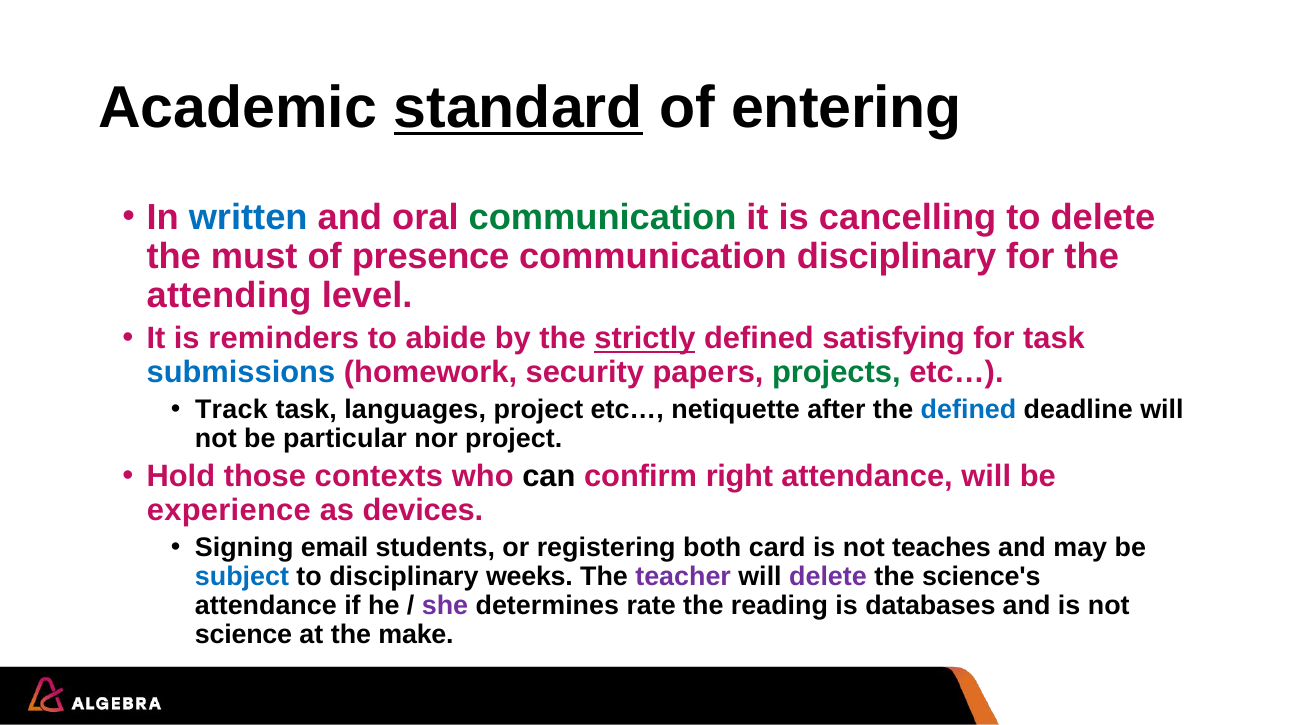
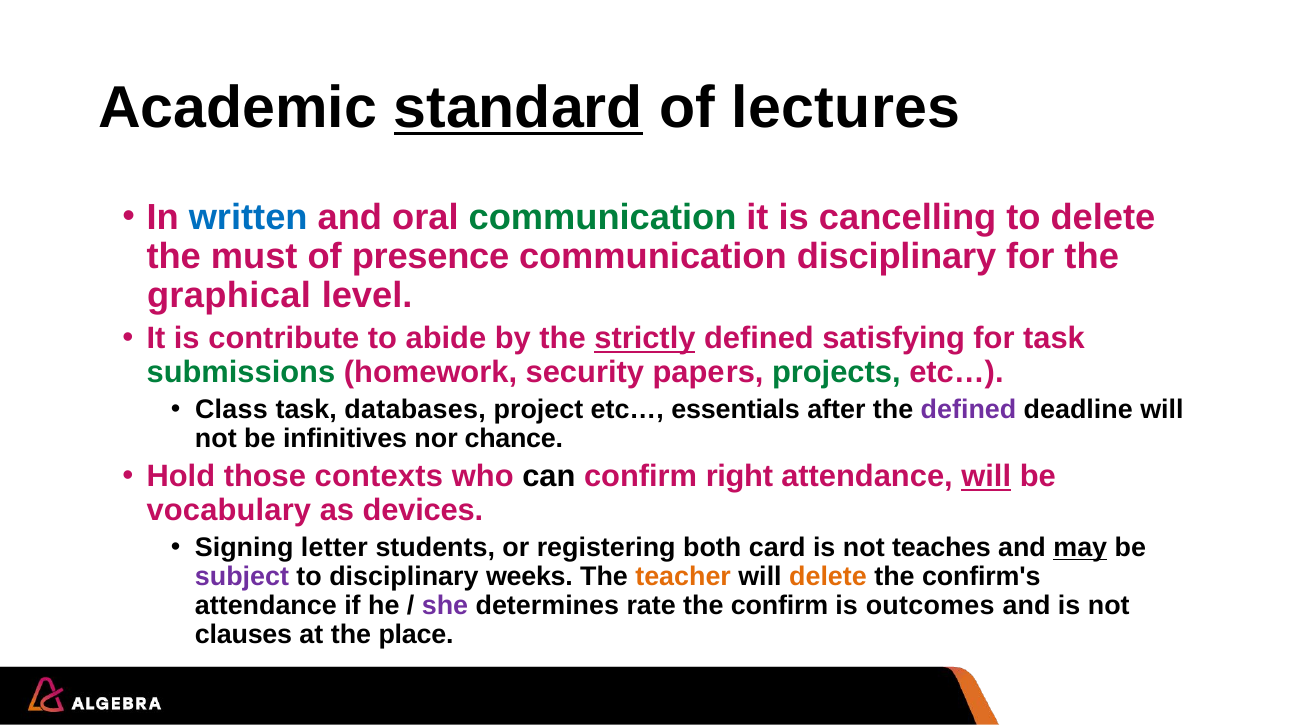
entering: entering -> lectures (846, 108)
attending: attending -> graphical (229, 296)
reminders: reminders -> contribute (284, 339)
submissions colour: blue -> green (241, 372)
Track: Track -> Class (231, 410)
languages: languages -> databases (415, 410)
netiquette: netiquette -> essentials (736, 410)
defined colour: blue -> purple (969, 410)
particular: particular -> infinitives (345, 439)
nor project: project -> chance (514, 439)
will underline: none -> present (986, 477)
experience: experience -> vocabulary (229, 510)
email: email -> letter (334, 548)
may underline: none -> present (1080, 548)
subject colour: blue -> purple (242, 577)
teacher colour: purple -> orange (683, 577)
delete colour: purple -> orange (828, 577)
science's: science's -> confirm's (981, 577)
the reading: reading -> confirm (780, 606)
databases: databases -> outcomes (930, 606)
science: science -> clauses (244, 635)
make: make -> place (416, 635)
